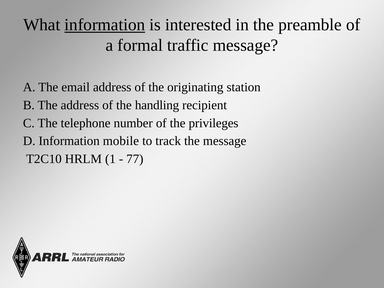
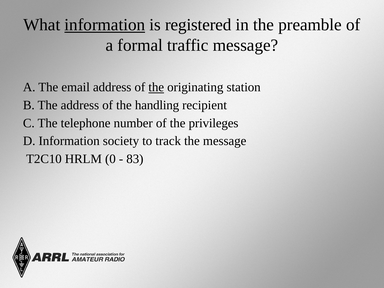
interested: interested -> registered (198, 25)
the underline: none -> present (156, 87)
mobile: mobile -> society (121, 141)
1: 1 -> 0 (110, 159)
77: 77 -> 83 (135, 159)
